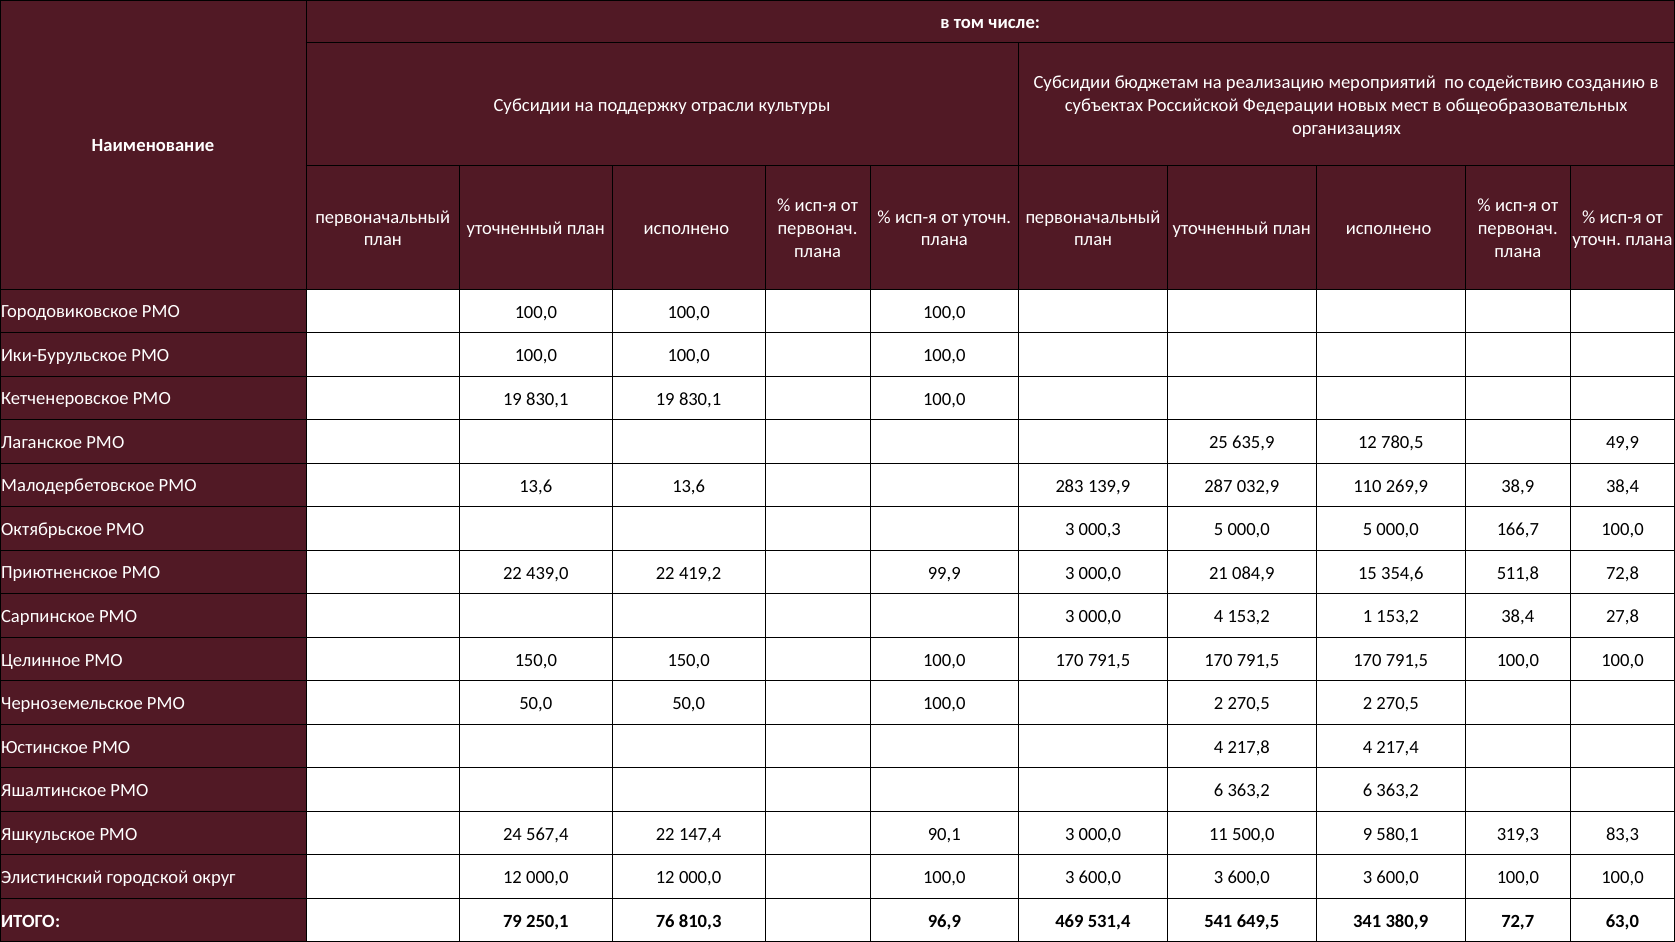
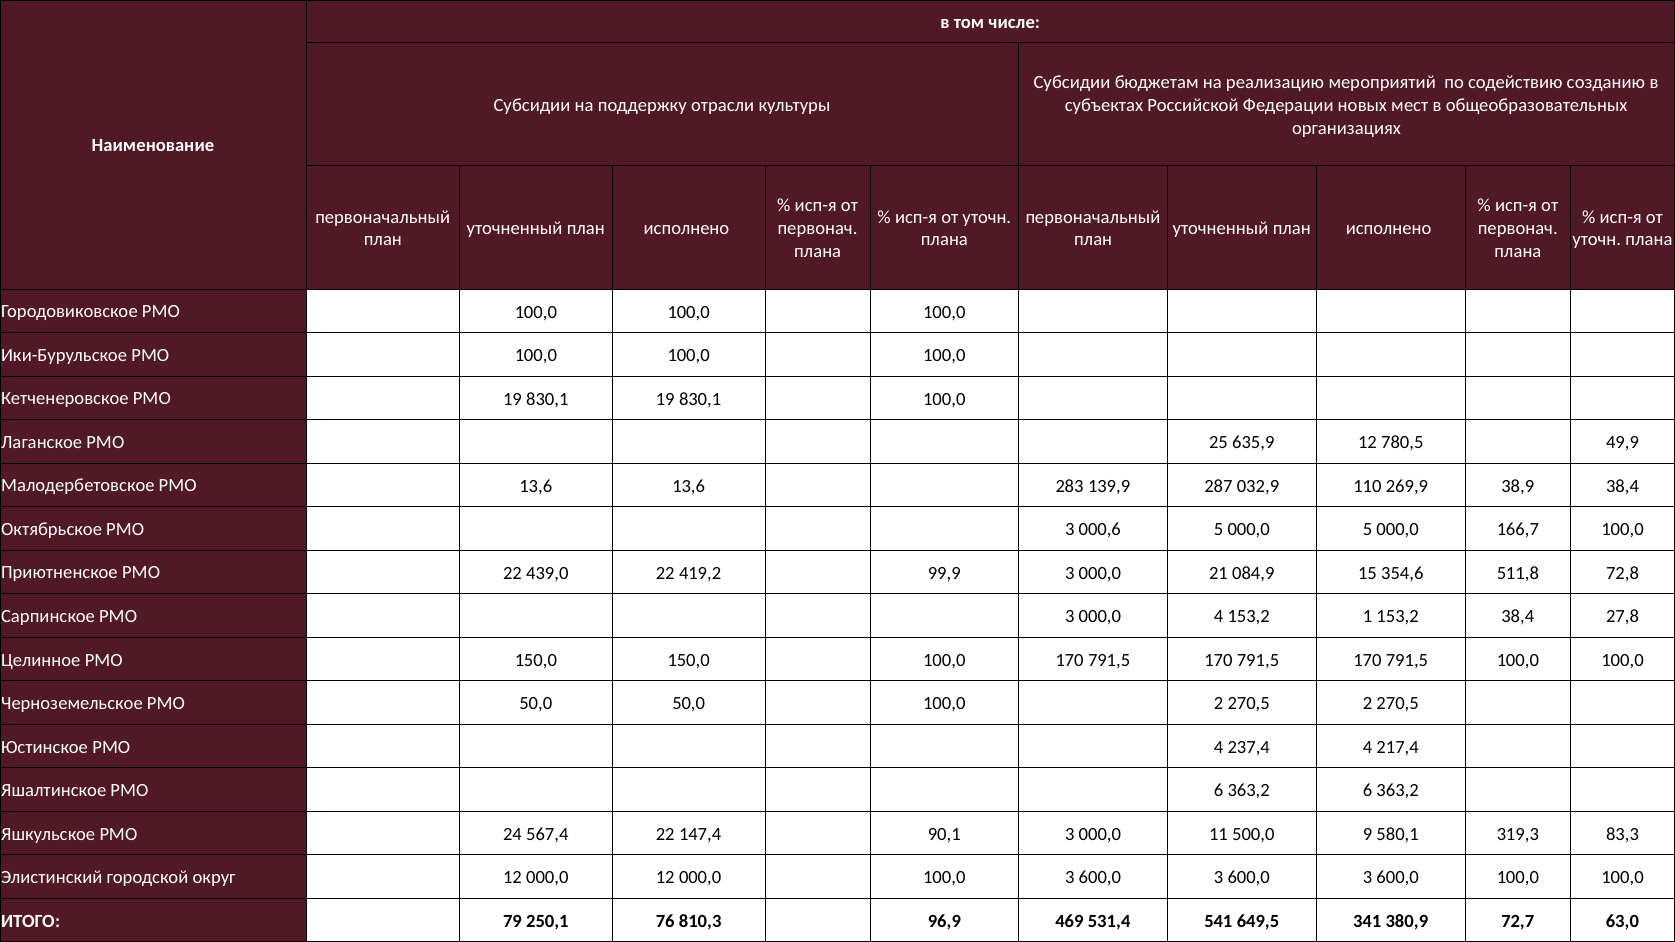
000,3: 000,3 -> 000,6 (1100, 530)
217,8: 217,8 -> 237,4 (1249, 747)
